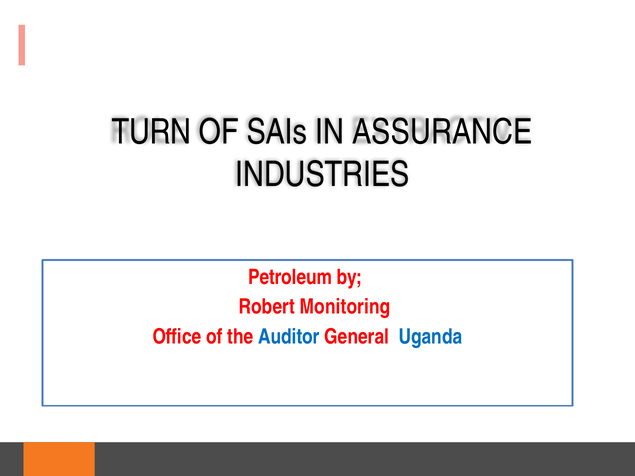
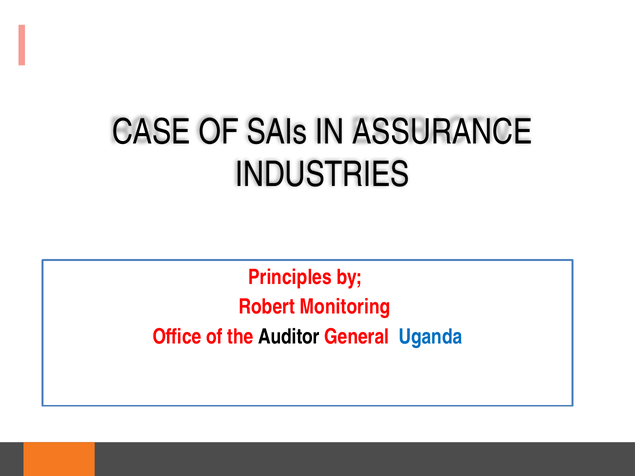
TURN: TURN -> CASE (151, 132)
Petroleum: Petroleum -> Principles (290, 277)
Auditor colour: blue -> black (289, 337)
